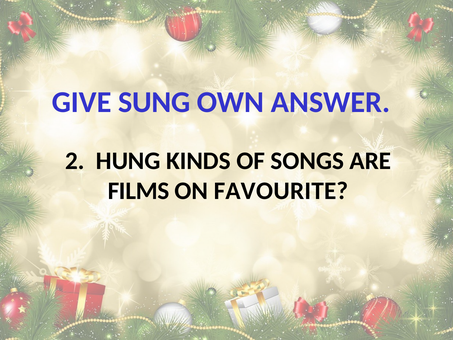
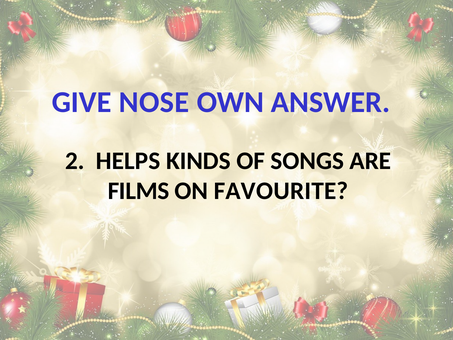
SUNG: SUNG -> NOSE (154, 102)
HUNG: HUNG -> HELPS (128, 161)
